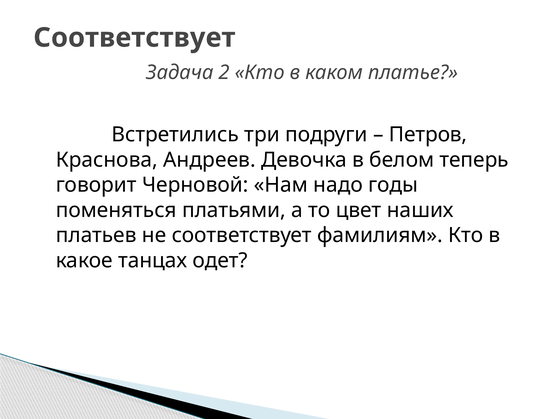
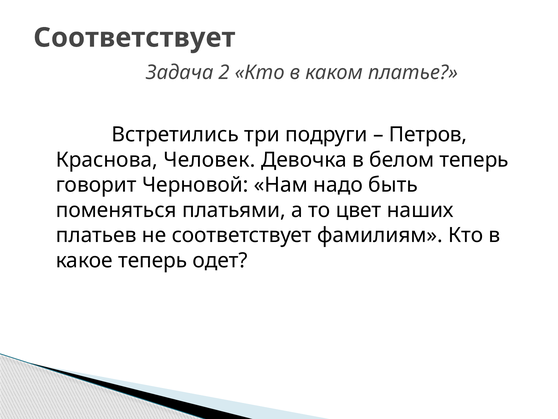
Андреев: Андреев -> Человек (209, 160)
годы: годы -> быть (393, 185)
какое танцах: танцах -> теперь (153, 260)
